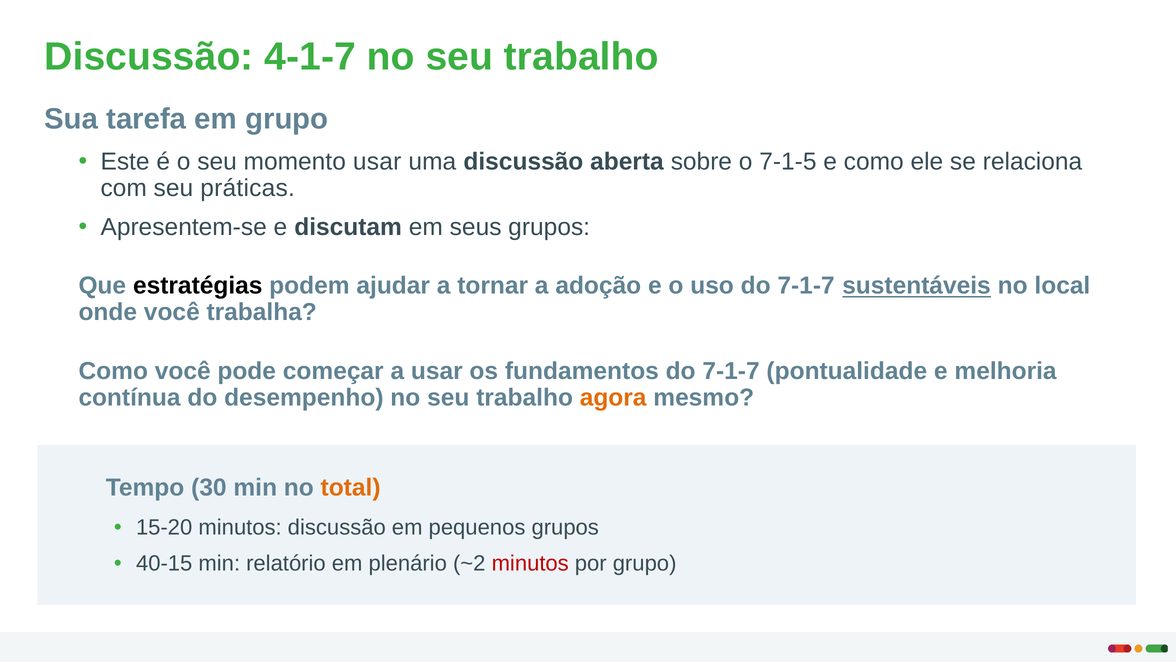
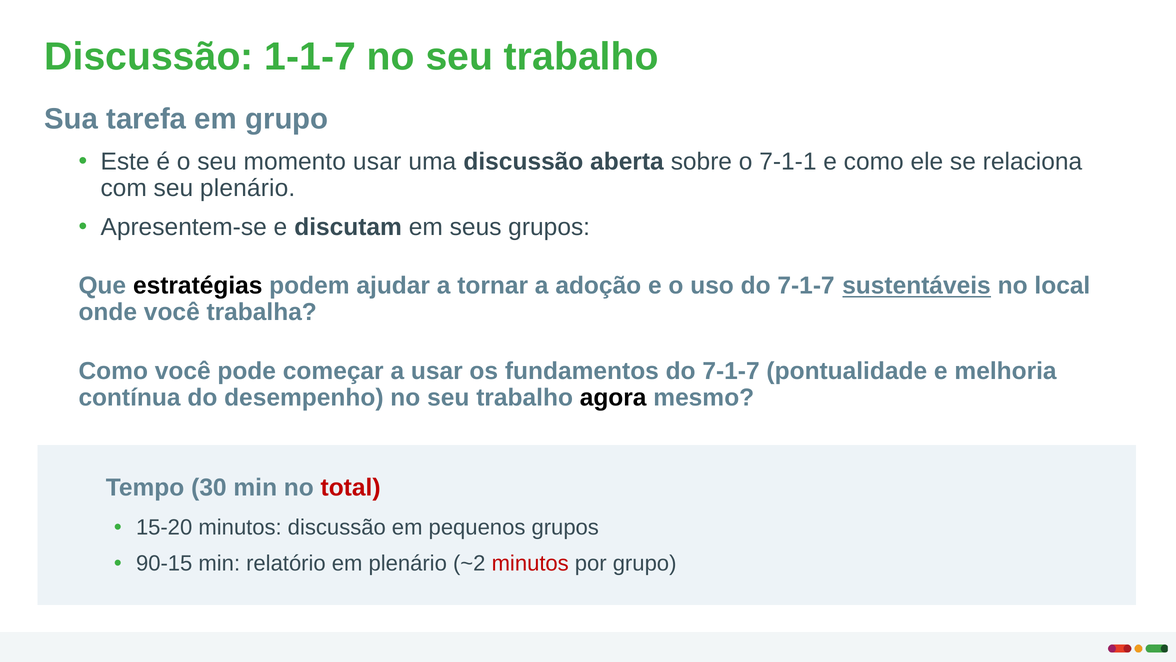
4-1-7: 4-1-7 -> 1-1-7 (310, 57)
7-1-5: 7-1-5 -> 7-1-1 (788, 162)
seu práticas: práticas -> plenário (248, 188)
agora colour: orange -> black (613, 397)
total colour: orange -> red (351, 487)
40-15: 40-15 -> 90-15 (164, 563)
